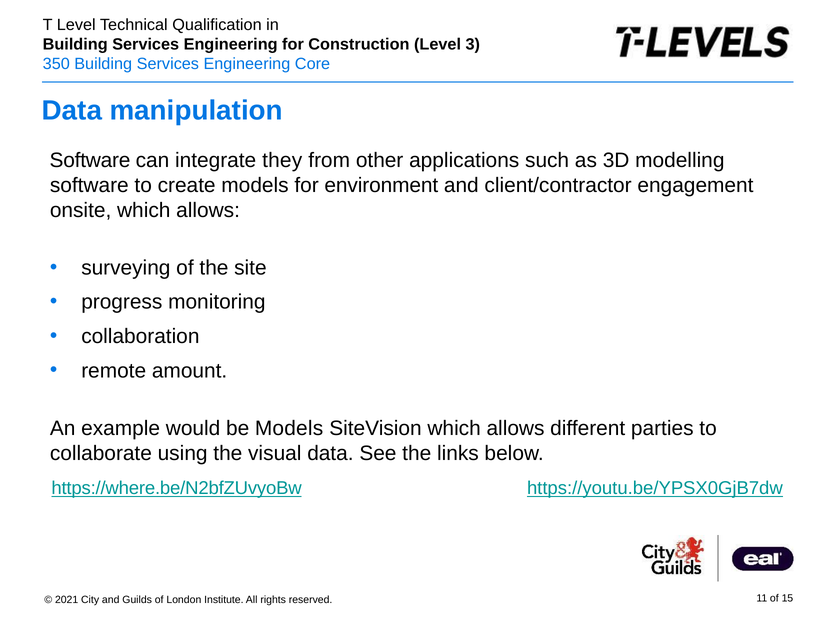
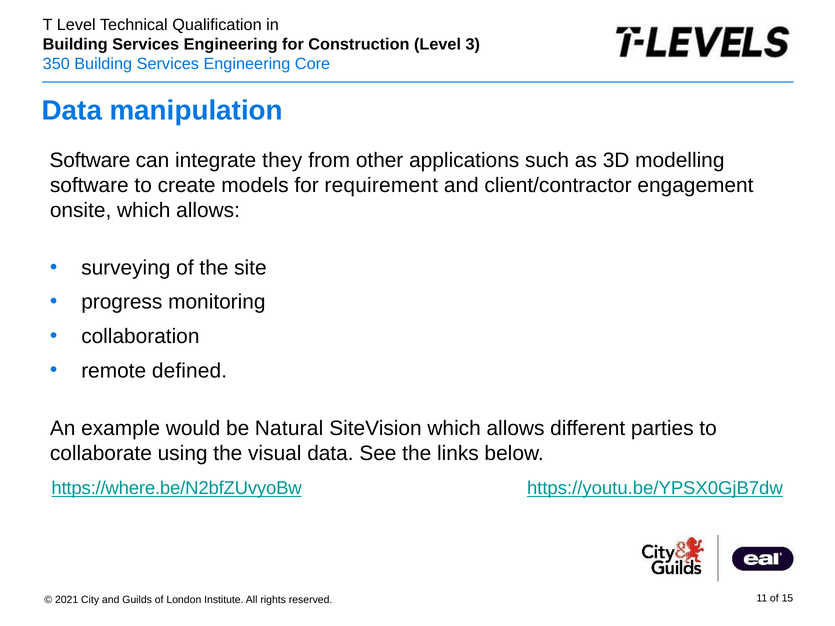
environment: environment -> requirement (381, 185)
amount: amount -> defined (189, 371)
be Models: Models -> Natural (289, 428)
